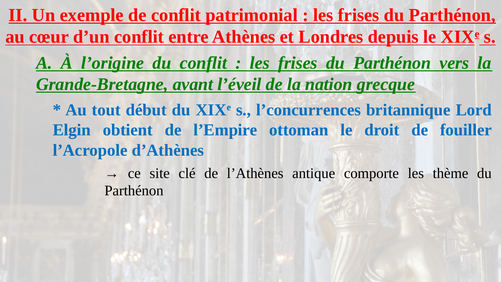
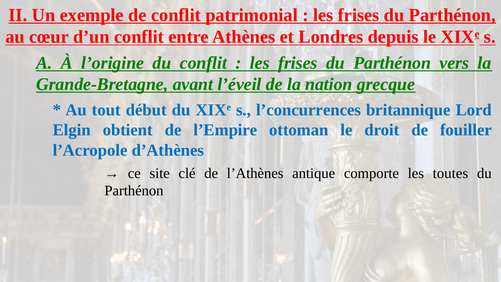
thème: thème -> toutes (450, 173)
